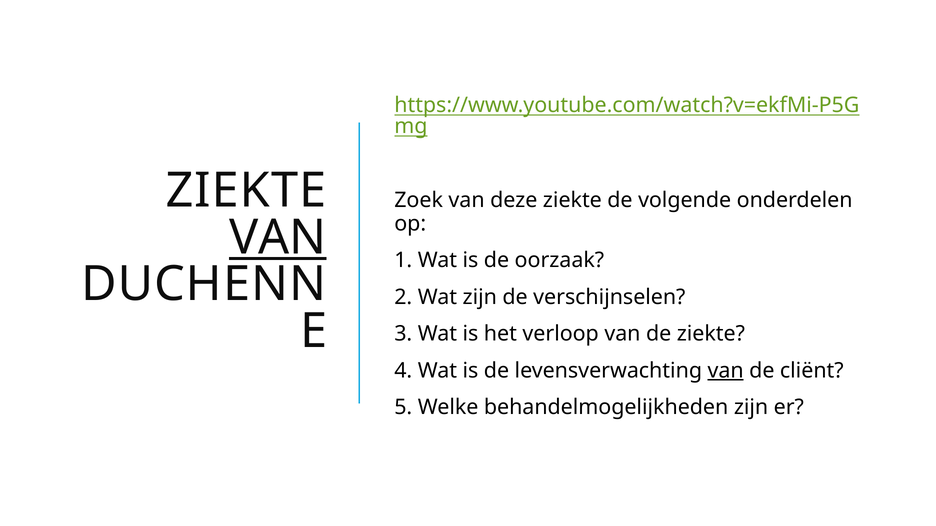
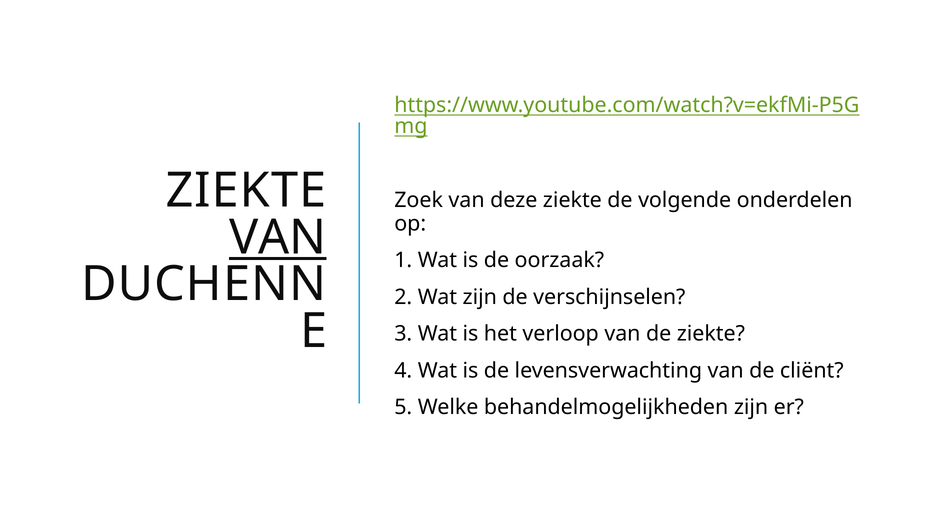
van underline: present -> none (726, 371)
